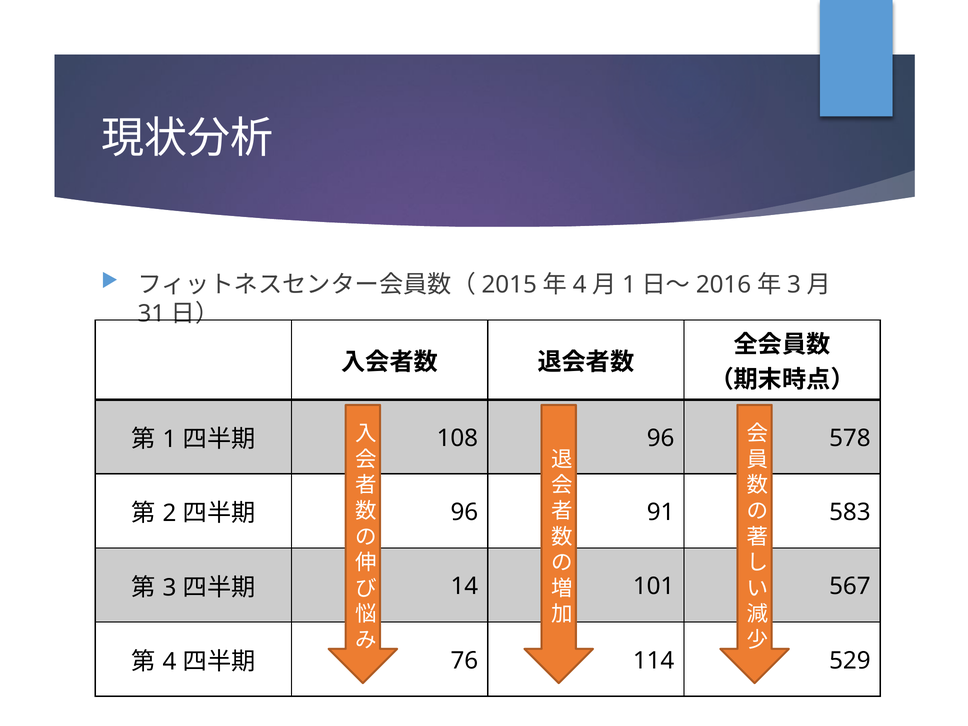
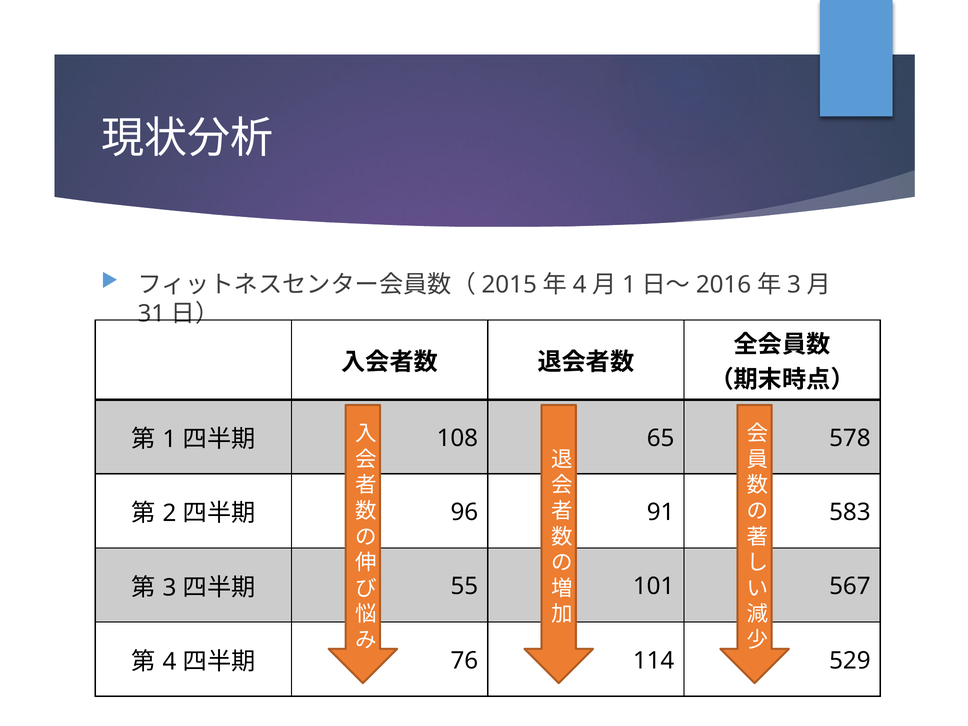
108 96: 96 -> 65 (661, 438)
14: 14 -> 55 (464, 586)
